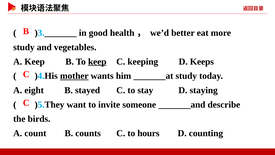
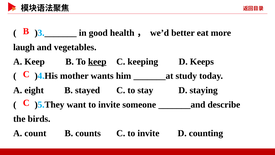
study: study -> laugh (24, 47)
mother underline: present -> none (74, 76)
C to hours: hours -> invite (148, 133)
